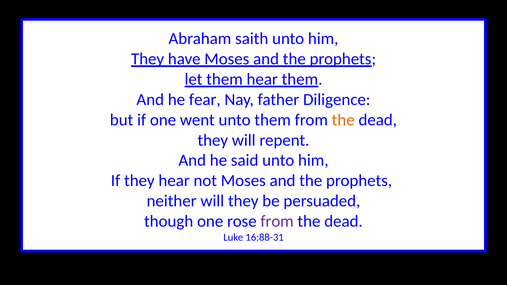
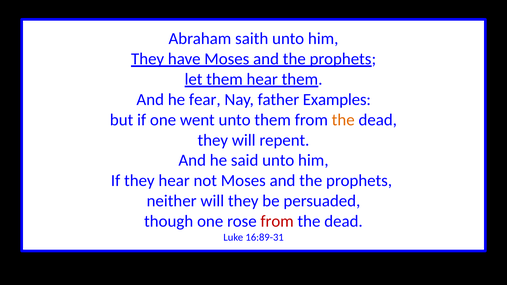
Diligence: Diligence -> Examples (337, 100)
from colour: purple -> red (277, 221)
16:88-31: 16:88-31 -> 16:89-31 (265, 237)
